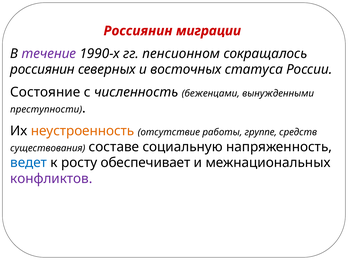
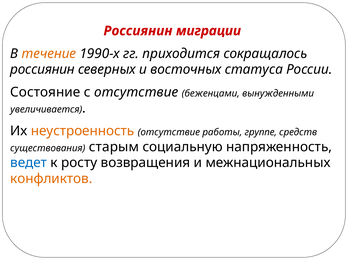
течение colour: purple -> orange (49, 54)
пенсионном: пенсионном -> приходится (181, 54)
с численность: численность -> отсутствие (136, 92)
преступности: преступности -> увеличивается (46, 109)
составе: составе -> старым (114, 147)
обеспечивает: обеспечивает -> возвращения (145, 163)
конфликтов colour: purple -> orange (51, 179)
